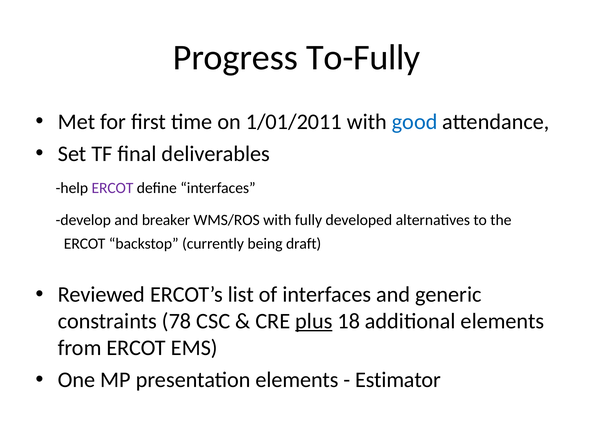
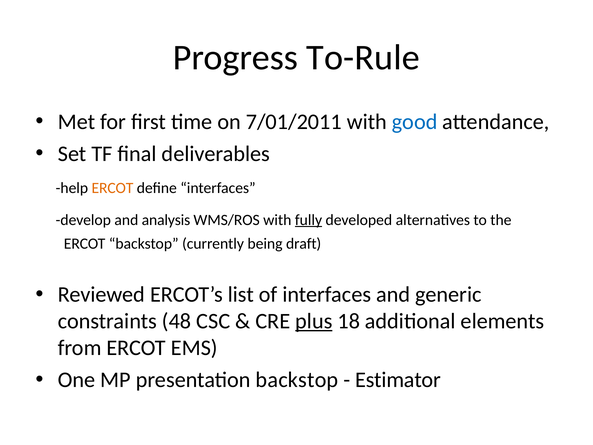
To-Fully: To-Fully -> To-Rule (363, 57)
1/01/2011: 1/01/2011 -> 7/01/2011 (294, 122)
ERCOT colour: purple -> orange (112, 188)
breaker: breaker -> analysis (166, 220)
fully underline: none -> present (308, 220)
78: 78 -> 48 (177, 321)
presentation elements: elements -> backstop (297, 380)
